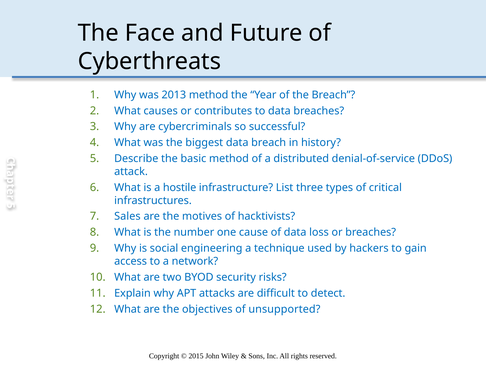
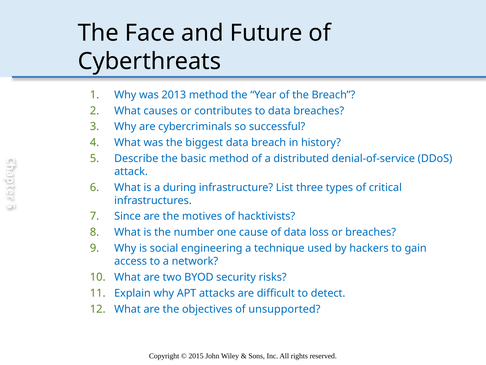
hostile: hostile -> during (180, 187)
Sales: Sales -> Since (127, 216)
